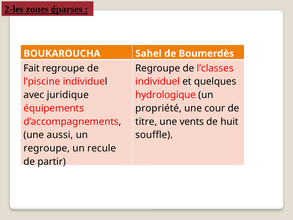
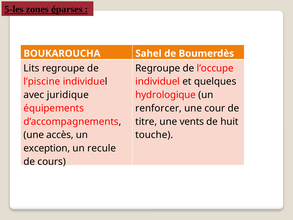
2-les: 2-les -> 5-les (14, 9)
Fait: Fait -> Lits (31, 68)
l’classes: l’classes -> l’occupe (215, 68)
propriété: propriété -> renforcer (159, 108)
aussi: aussi -> accès (60, 135)
souffle: souffle -> touche (154, 135)
regroupe: regroupe -> exception (47, 148)
partir: partir -> cours (52, 161)
